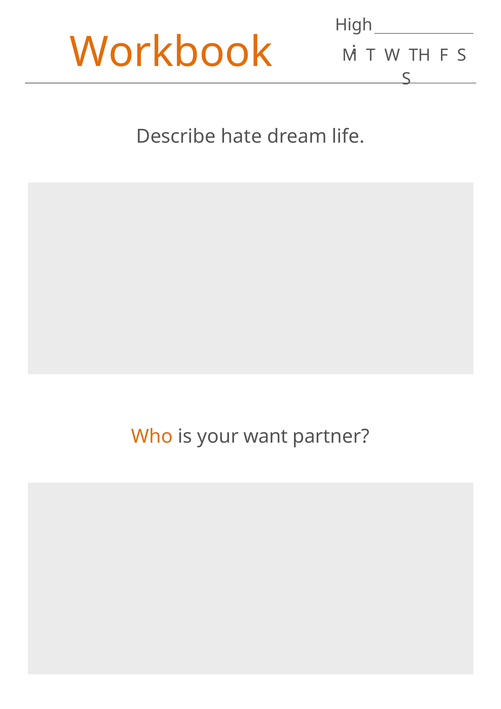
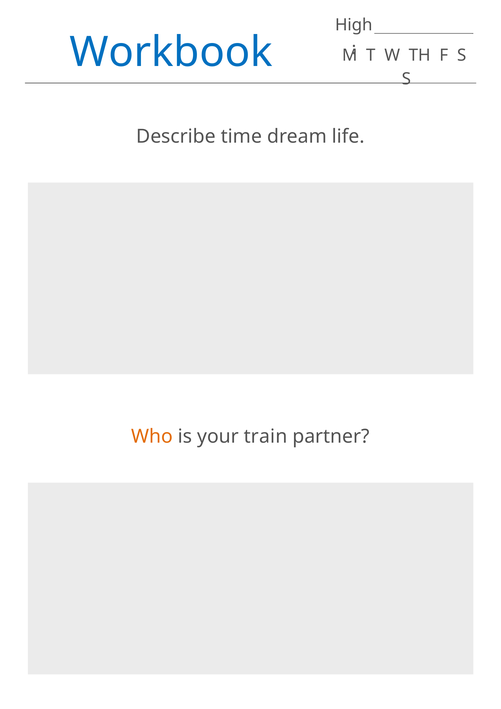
Workbook colour: orange -> blue (171, 52)
hate: hate -> time (241, 136)
want: want -> train (266, 436)
